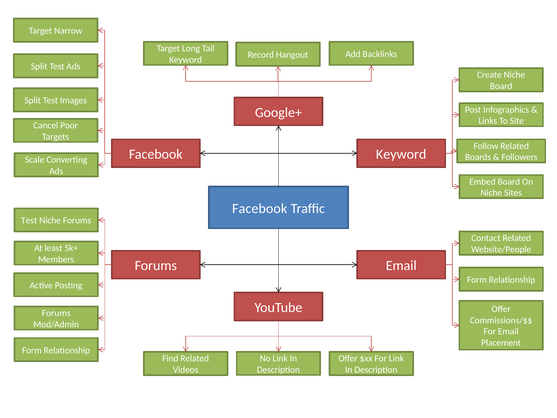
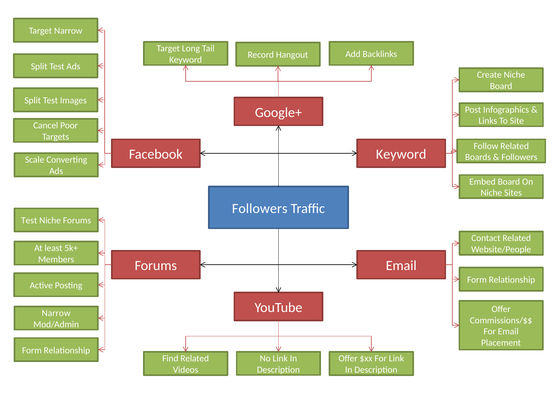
Facebook: Facebook -> Followers (260, 208)
Forums: Forums -> Narrow (56, 313)
